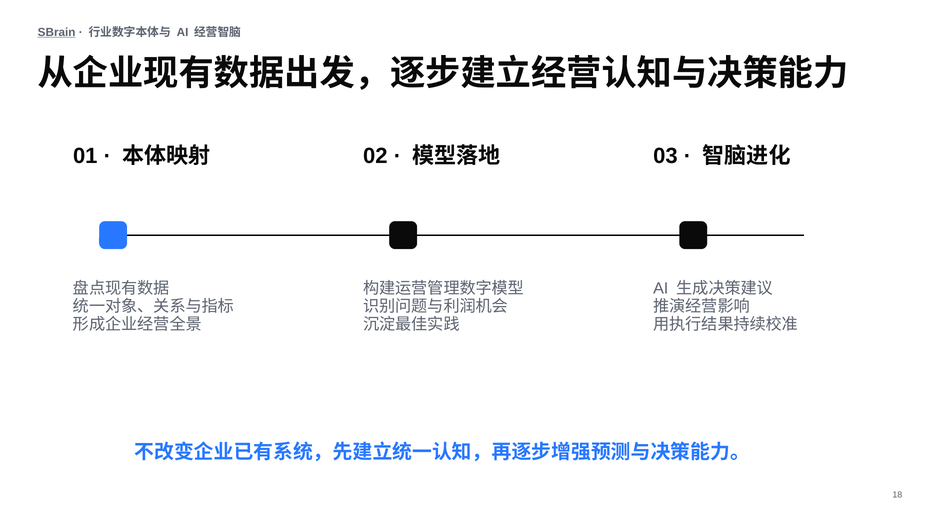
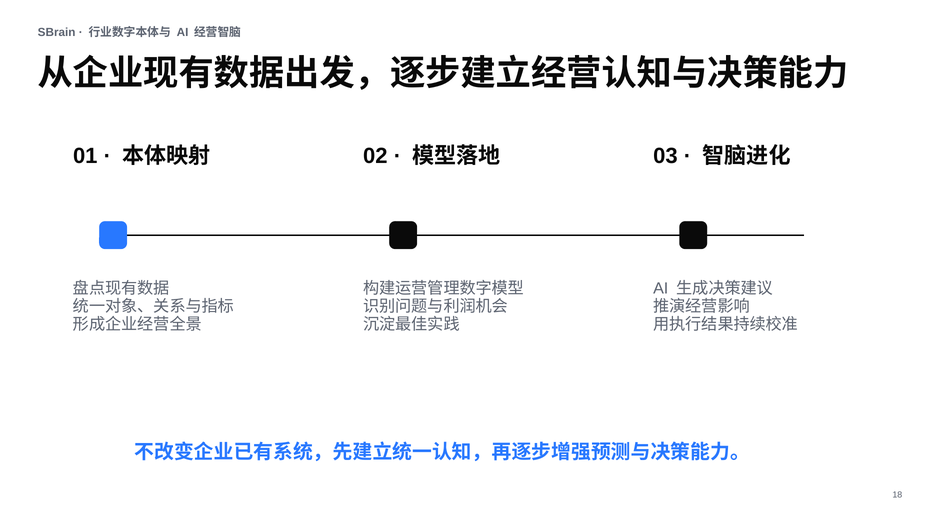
SBrain underline: present -> none (57, 32)
